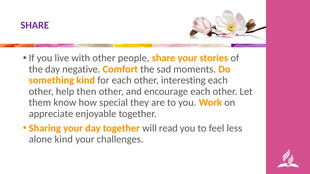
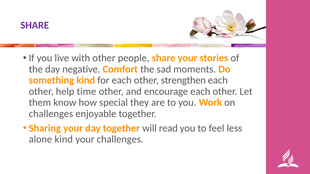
interesting: interesting -> strengthen (183, 80)
then: then -> time (86, 92)
appreciate: appreciate -> challenges (51, 114)
